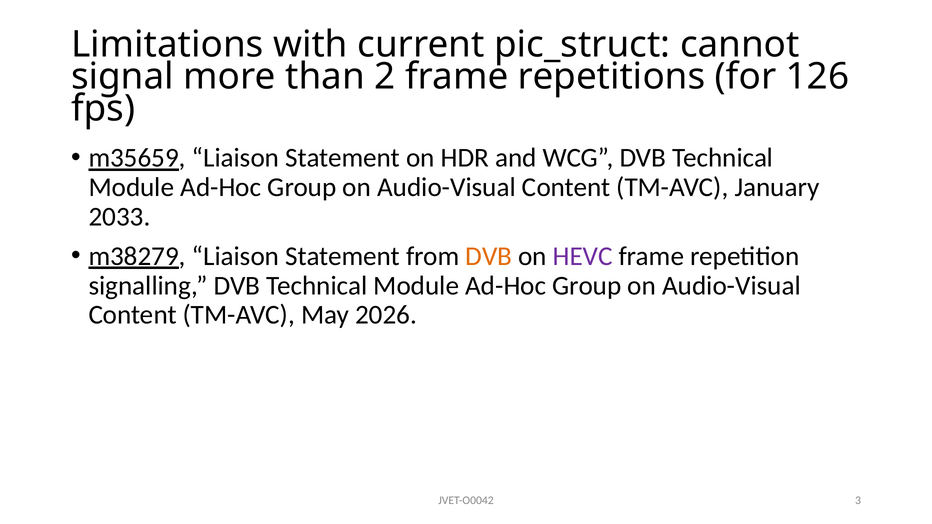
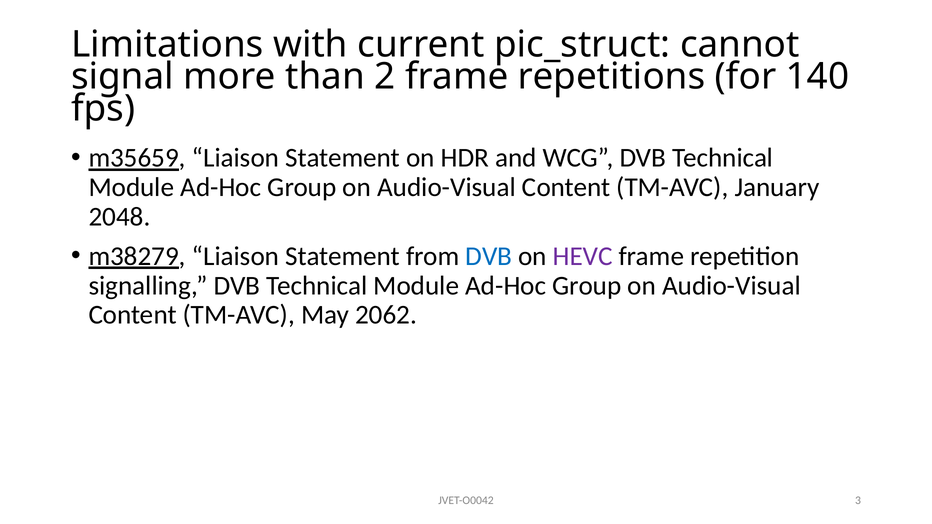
126: 126 -> 140 (817, 77)
2033: 2033 -> 2048 (119, 217)
DVB colour: orange -> blue (489, 256)
2026: 2026 -> 2062 (386, 315)
